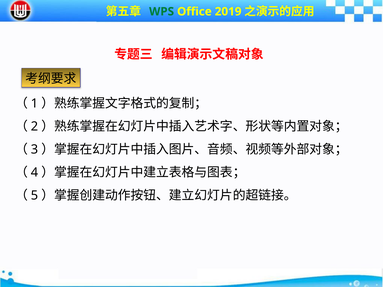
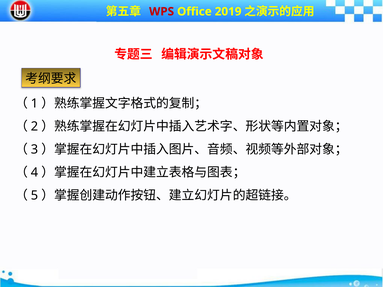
WPS colour: green -> red (162, 12)
